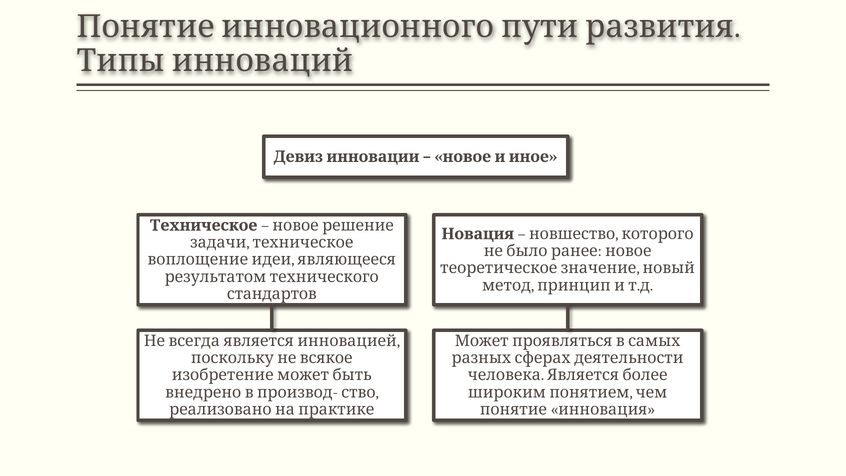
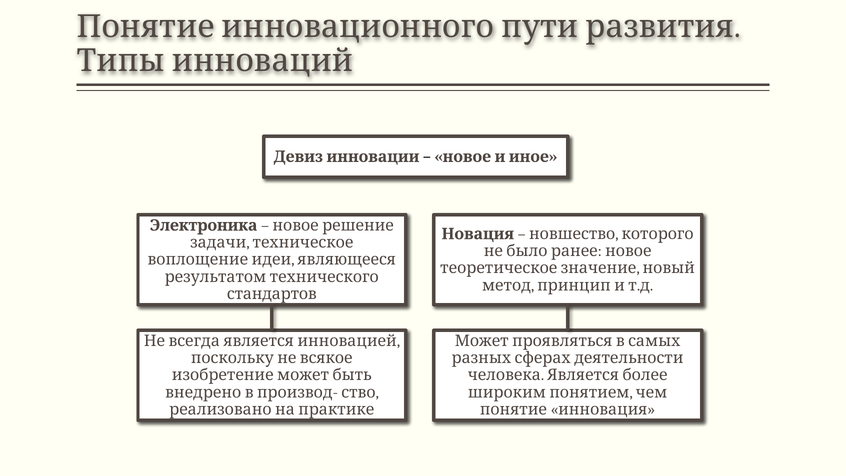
Техническое: Техническое -> Электроника (204, 225)
